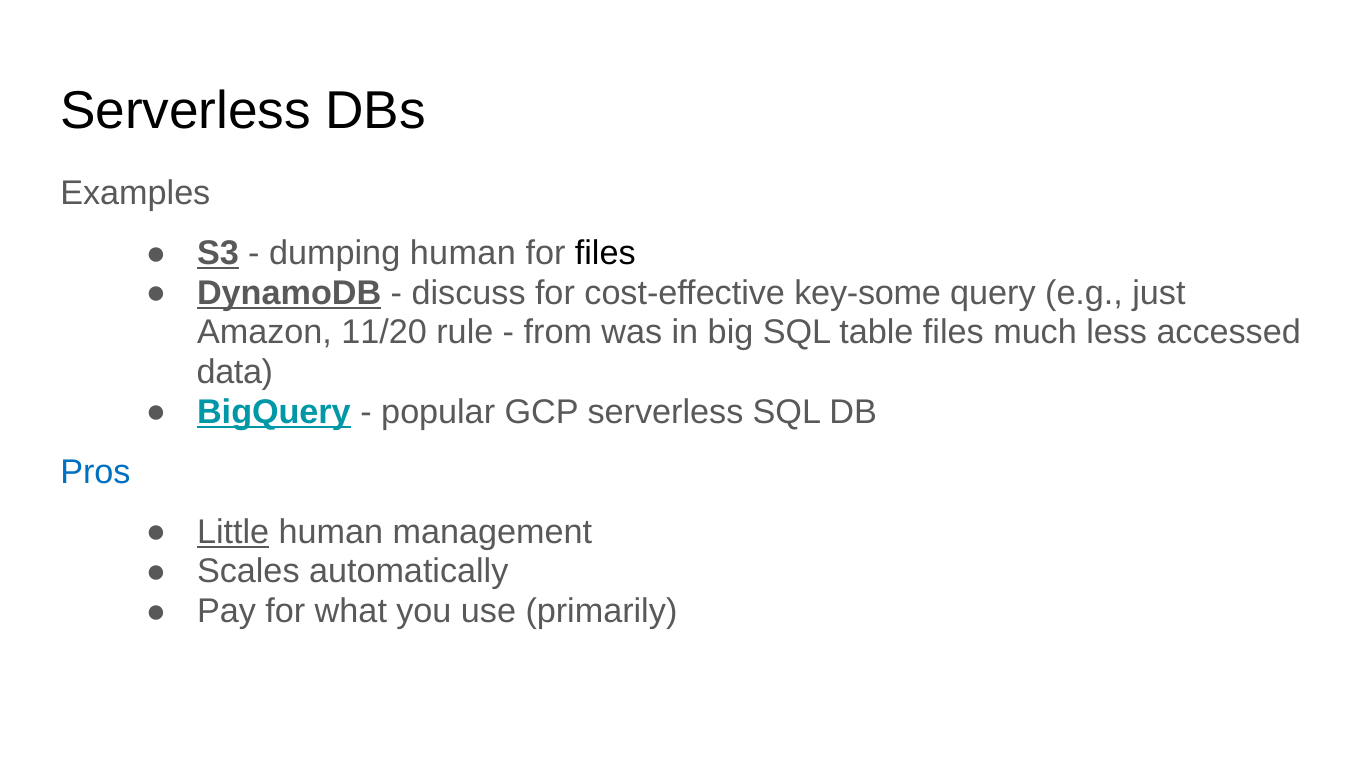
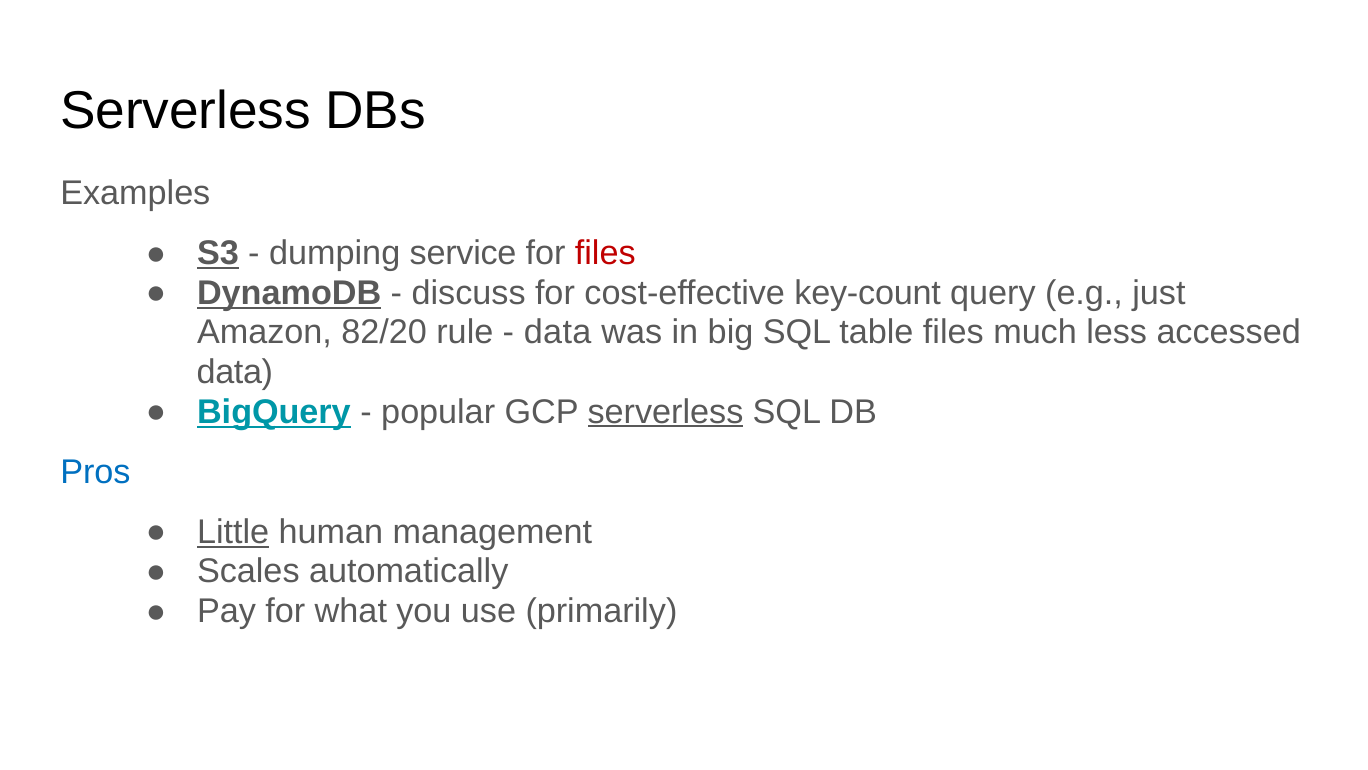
dumping human: human -> service (463, 253)
files colour: black -> red (605, 253)
key-some: key-some -> key-count (868, 293)
11/20: 11/20 -> 82/20 (384, 332)
from: from -> data (558, 332)
serverless underline: none -> present (665, 412)
